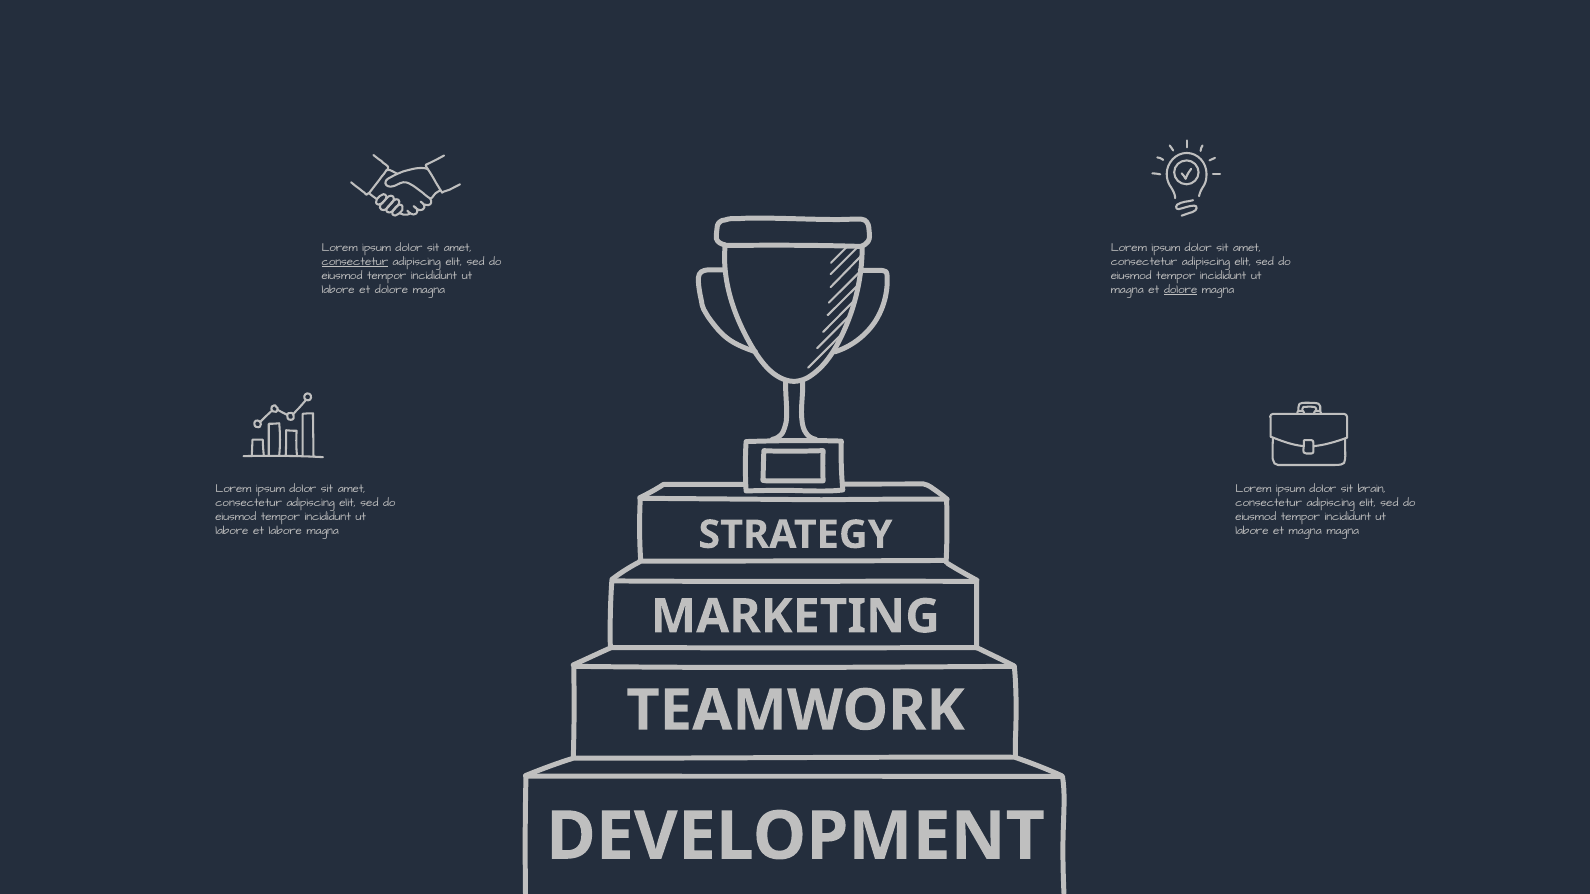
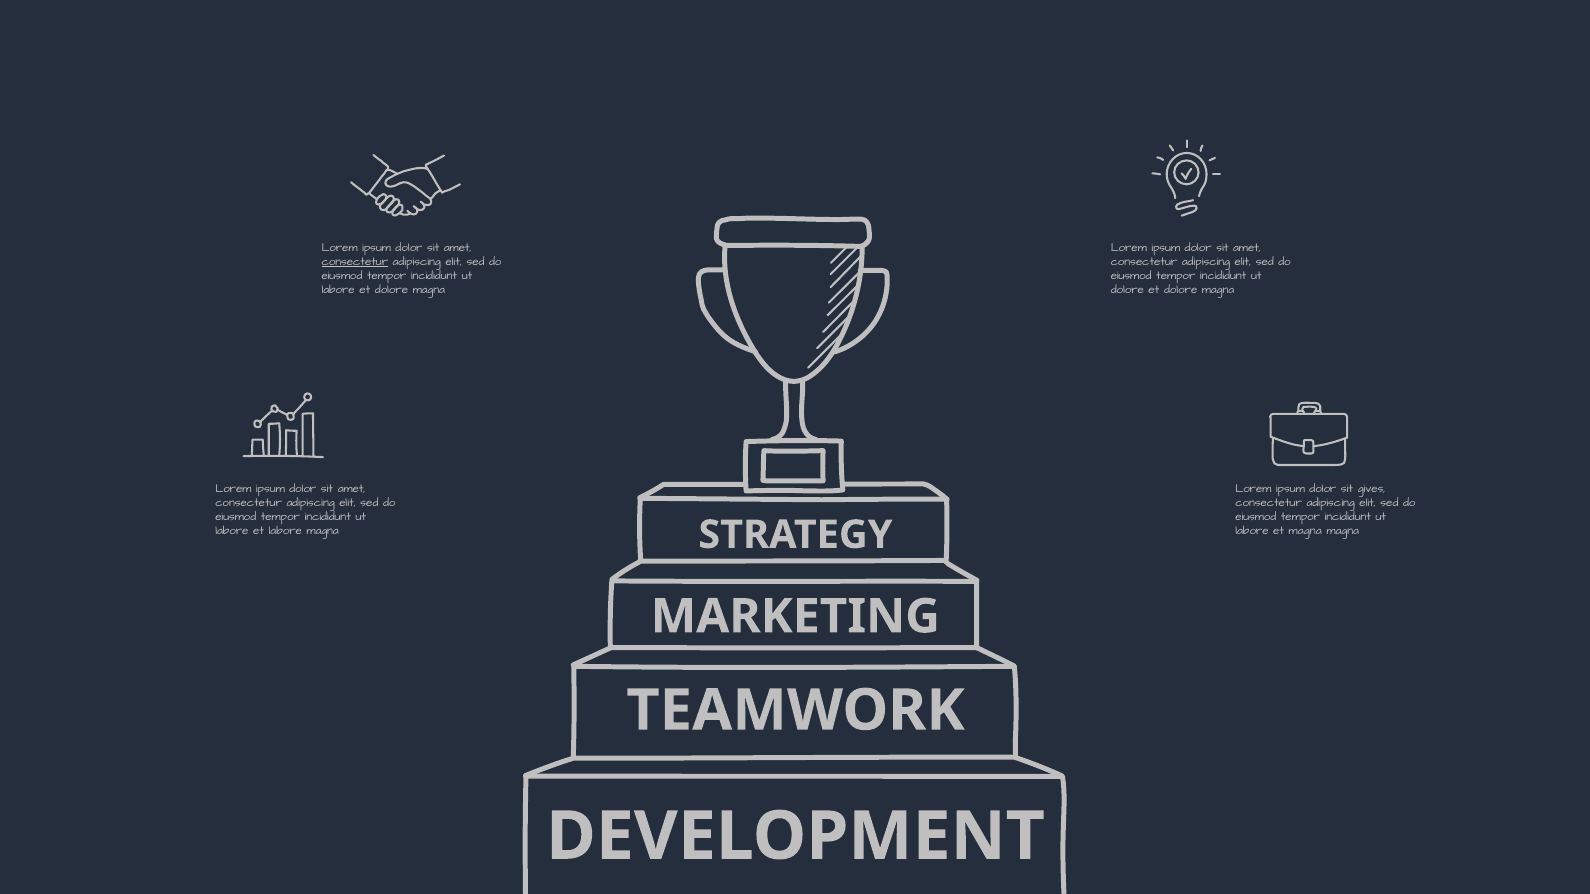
magna: magna -> dolore (1127, 290)
dolore underline: present -> none (1181, 290)
brain: brain -> gives (1372, 489)
